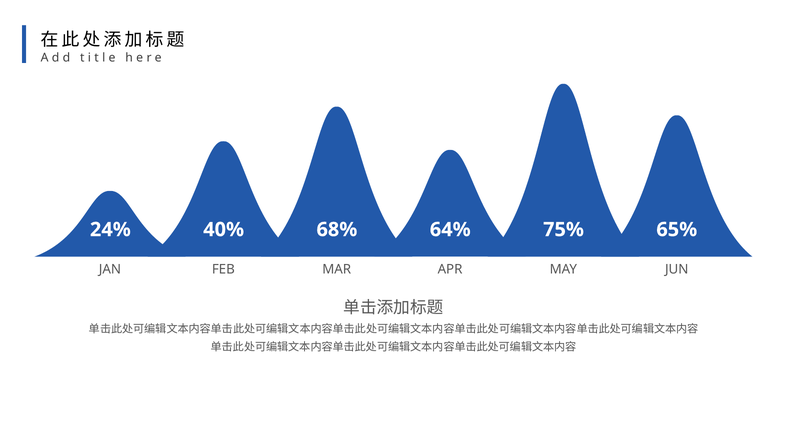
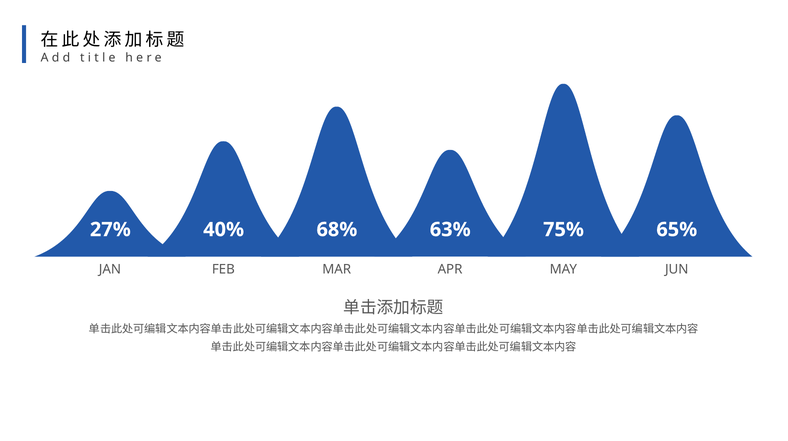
24%: 24% -> 27% (110, 230)
64%: 64% -> 63% (450, 230)
